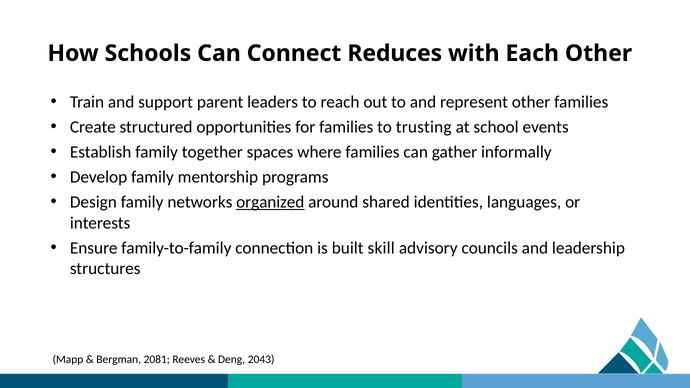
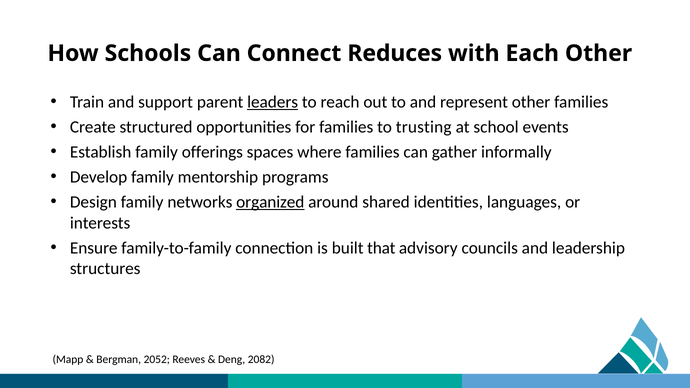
leaders underline: none -> present (273, 102)
together: together -> offerings (212, 152)
skill: skill -> that (381, 248)
2081: 2081 -> 2052 (157, 360)
2043: 2043 -> 2082 (261, 360)
